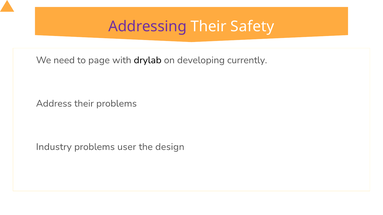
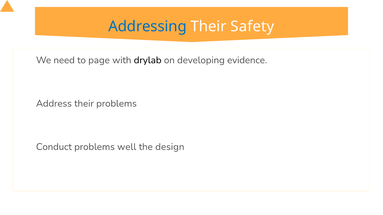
Addressing colour: purple -> blue (148, 26)
currently: currently -> evidence (247, 60)
Industry: Industry -> Conduct (54, 147)
user: user -> well (127, 147)
